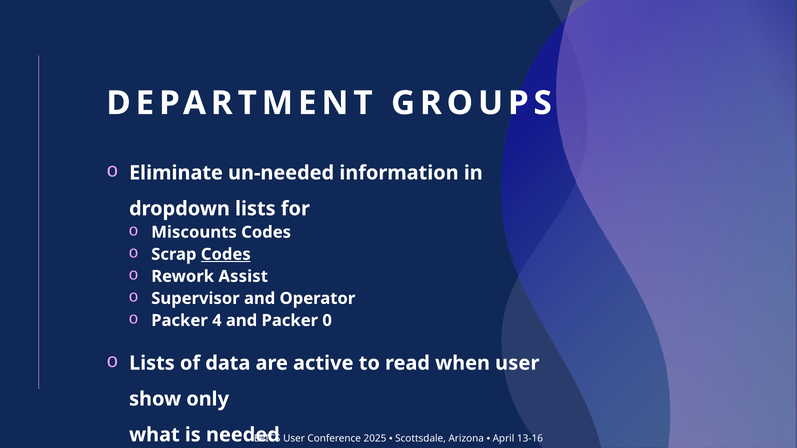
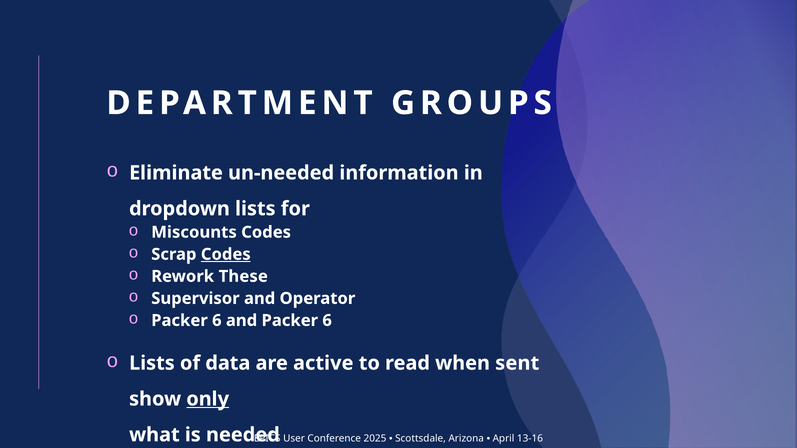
Assist: Assist -> These (243, 277)
4: 4 -> 6 (217, 321)
and Packer 0: 0 -> 6 (327, 321)
when user: user -> sent (517, 363)
only underline: none -> present (208, 399)
